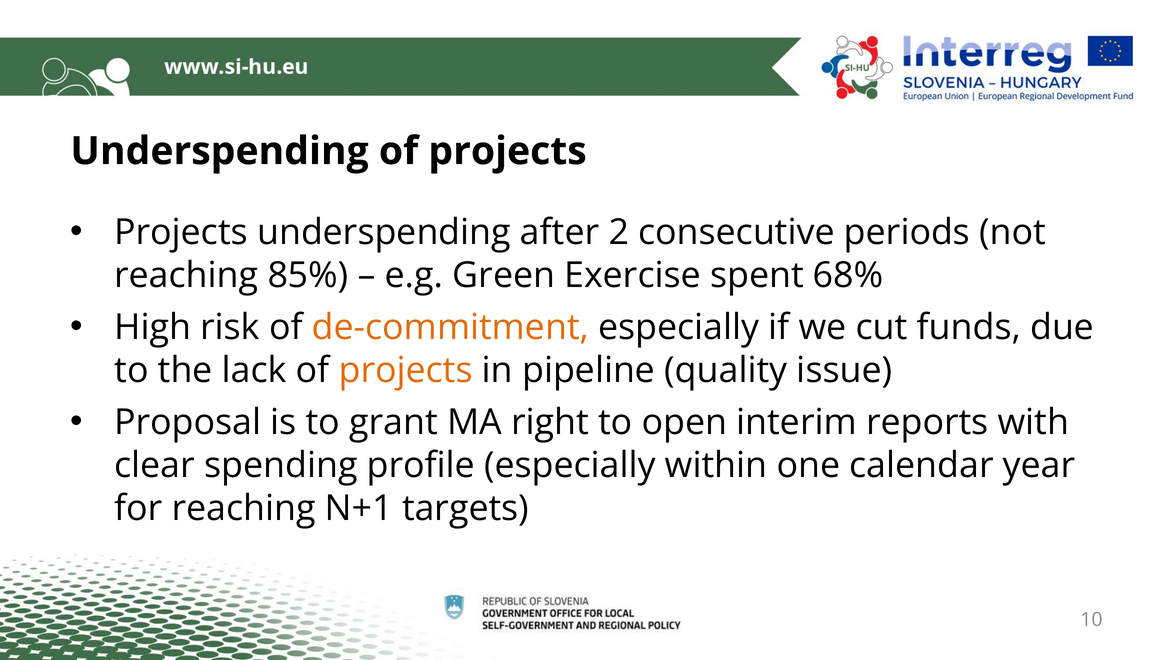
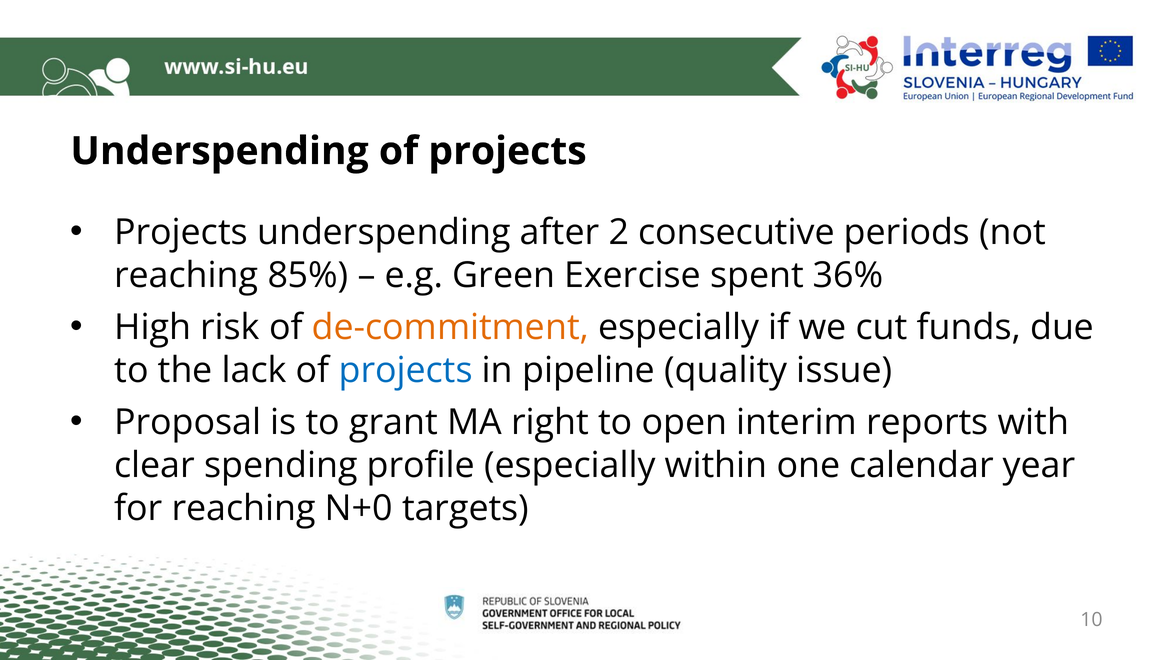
68%: 68% -> 36% (848, 275)
projects colour: orange -> blue (406, 370)
N+1: N+1 -> N+0 (359, 508)
